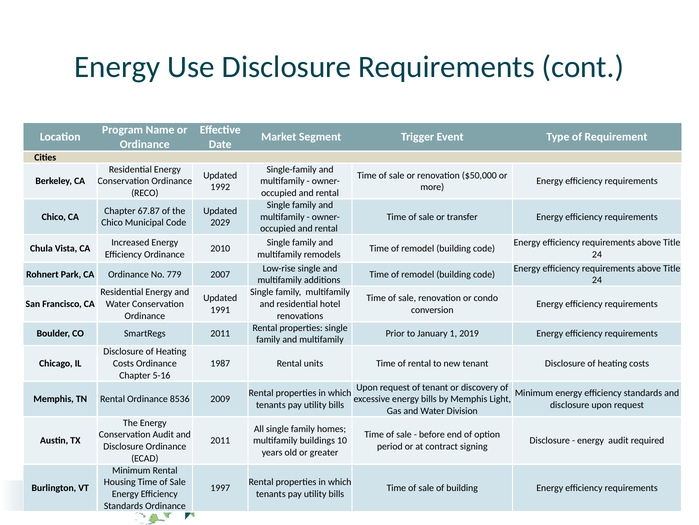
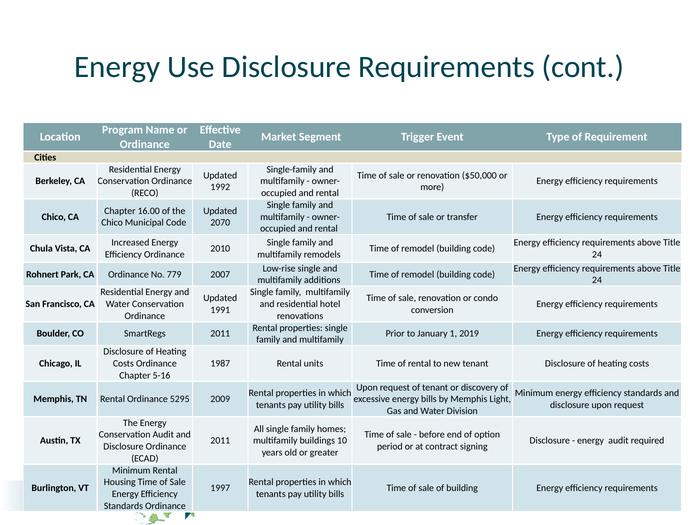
67.87: 67.87 -> 16.00 (149, 211)
2029: 2029 -> 2070 (220, 222)
8536: 8536 -> 5295 (180, 399)
